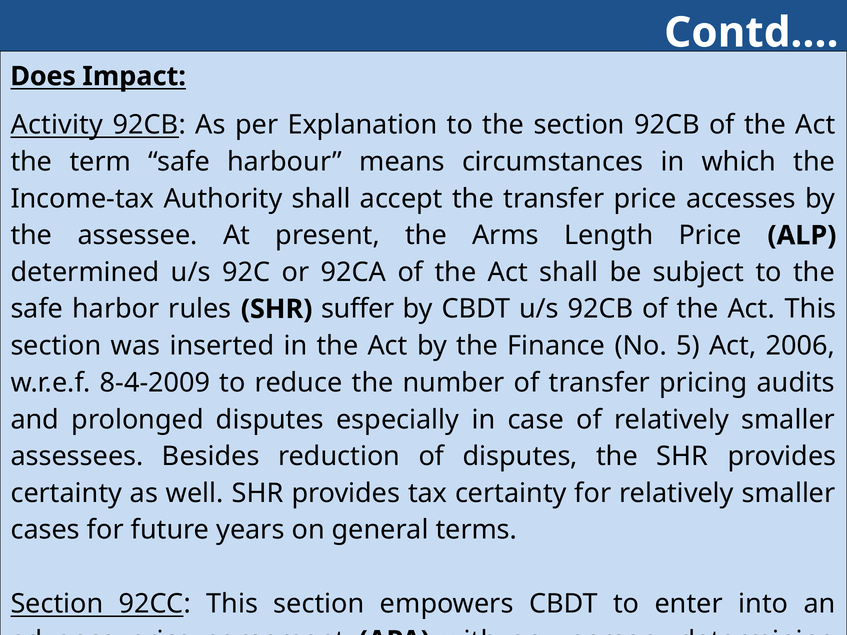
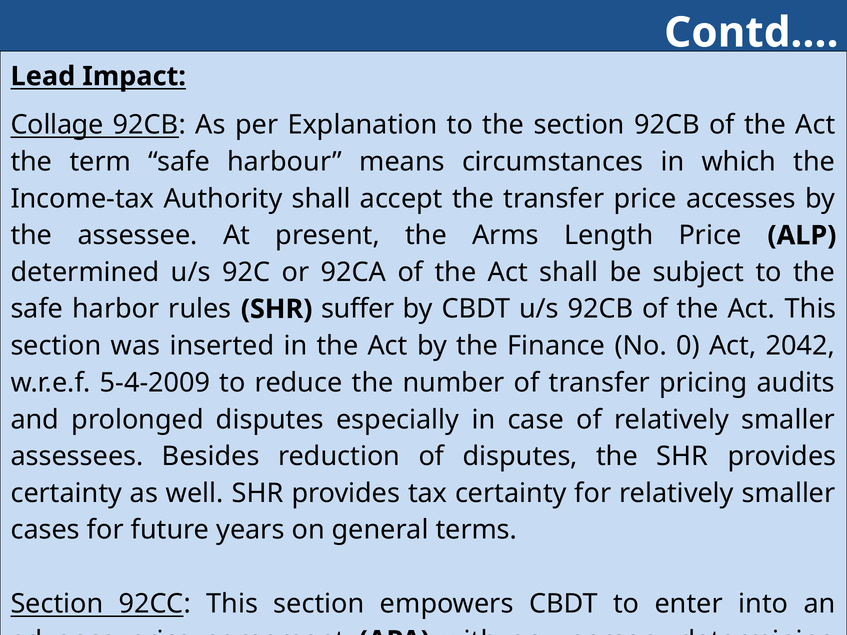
Does: Does -> Lead (43, 76)
Activity: Activity -> Collage (57, 125)
5: 5 -> 0 (688, 346)
2006: 2006 -> 2042 (800, 346)
8-4-2009: 8-4-2009 -> 5-4-2009 (155, 383)
